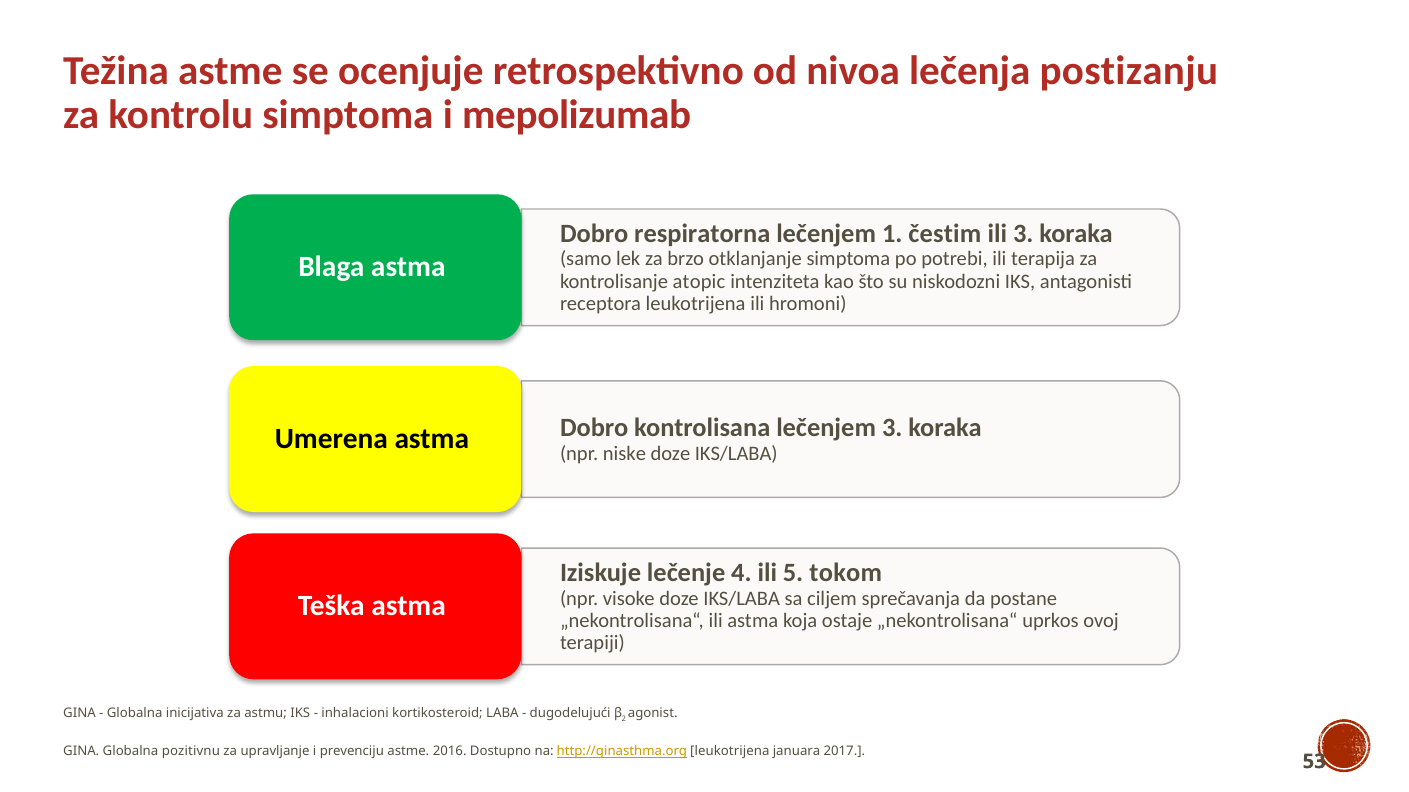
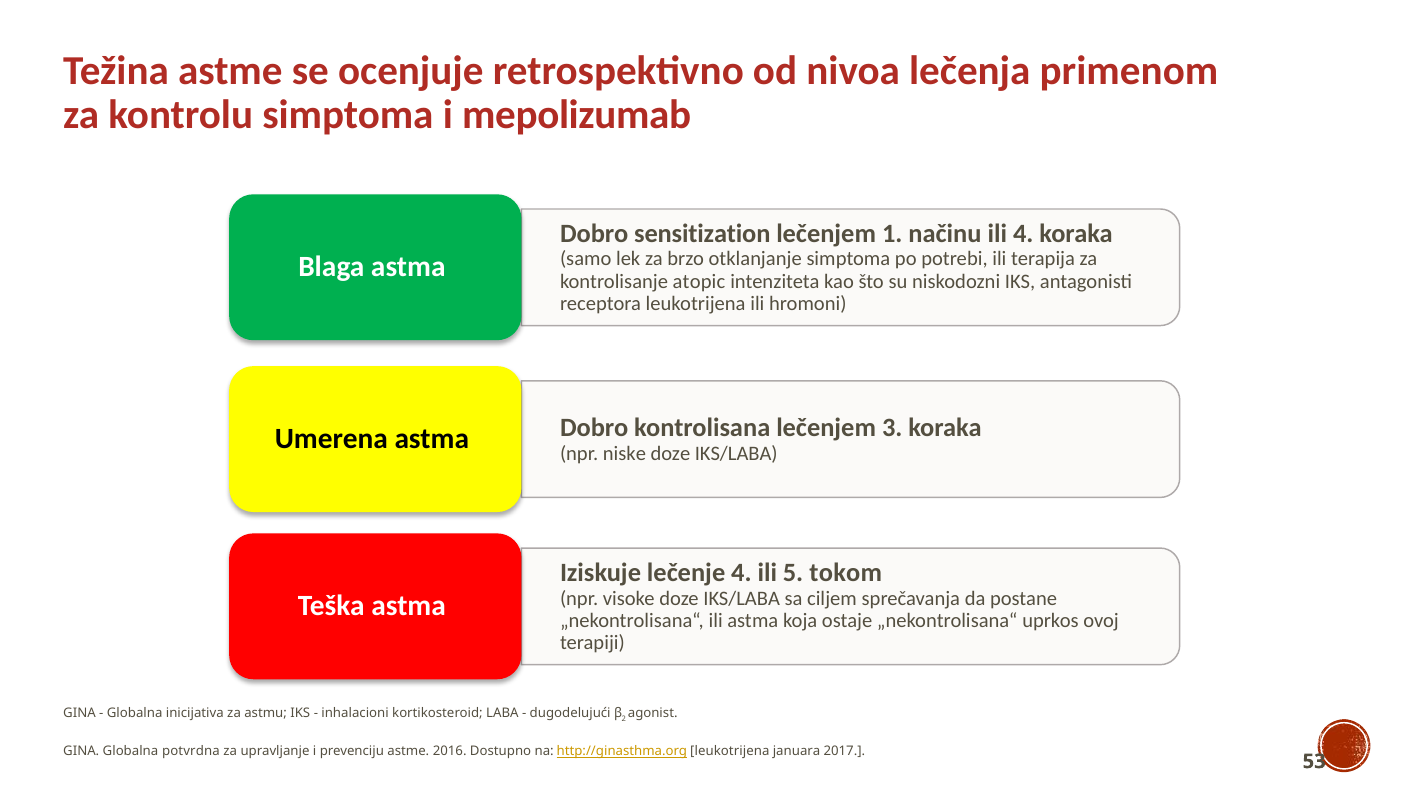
postizanju: postizanju -> primenom (1129, 71)
respiratorna: respiratorna -> sensitization (702, 234)
čestim: čestim -> načinu (945, 234)
ili 3: 3 -> 4 (1023, 234)
pozitivnu: pozitivnu -> potvrdna (191, 752)
